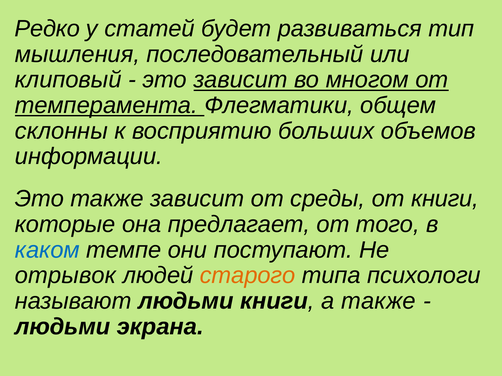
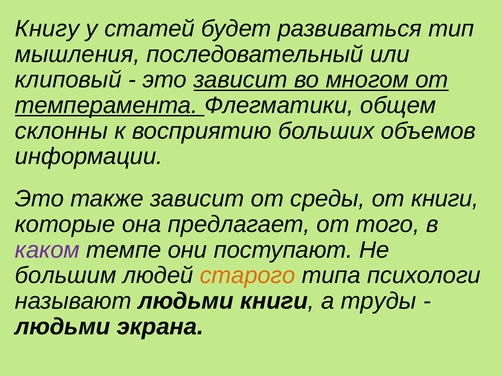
Редко: Редко -> Книгу (47, 29)
каком colour: blue -> purple (47, 250)
отрывок: отрывок -> большим (66, 276)
а также: также -> труды (379, 301)
